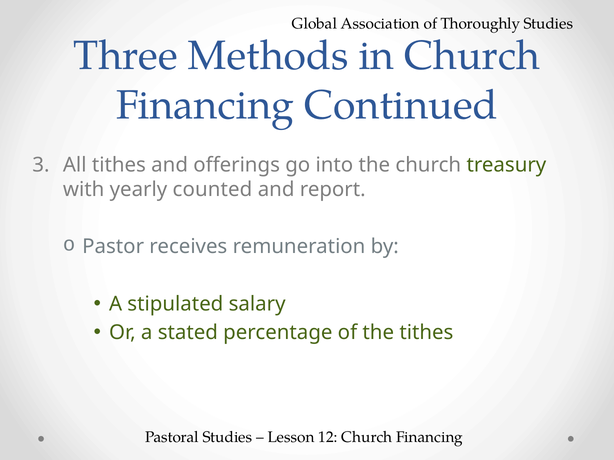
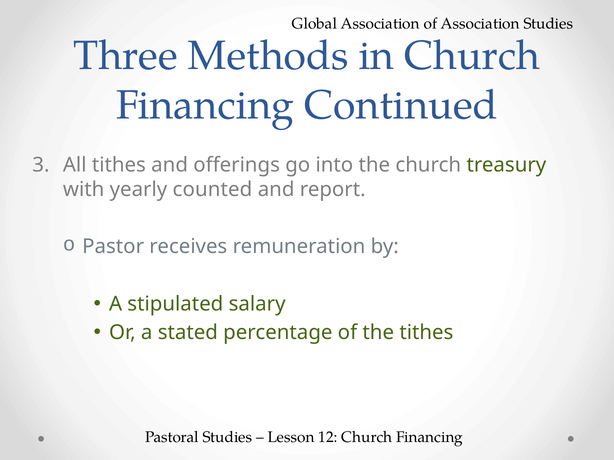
of Thoroughly: Thoroughly -> Association (480, 24)
